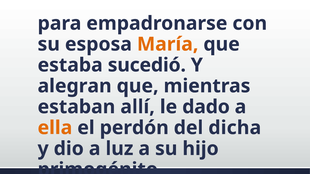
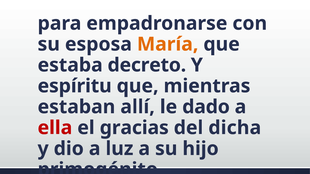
sucedió: sucedió -> decreto (147, 65)
alegran: alegran -> espíritu (75, 86)
ella colour: orange -> red (55, 128)
perdón: perdón -> gracias (134, 128)
